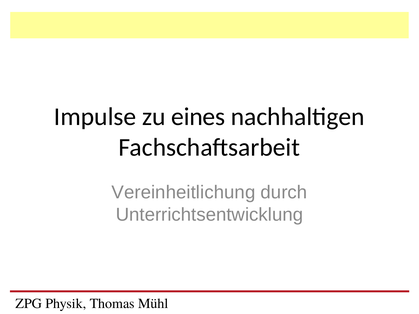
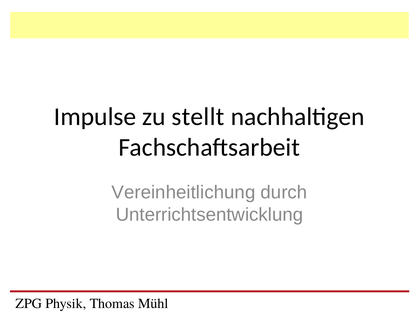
eines: eines -> stellt (198, 117)
